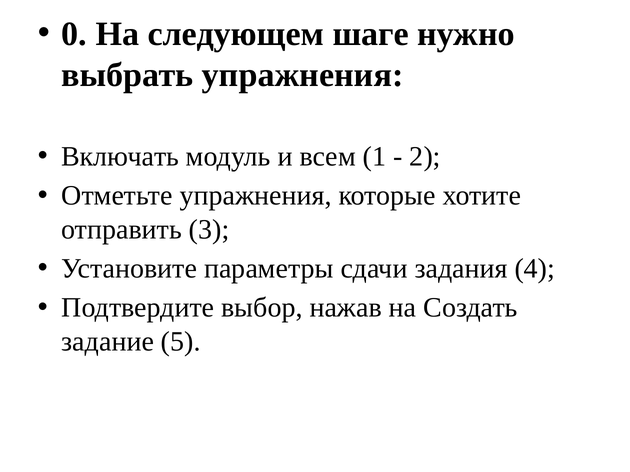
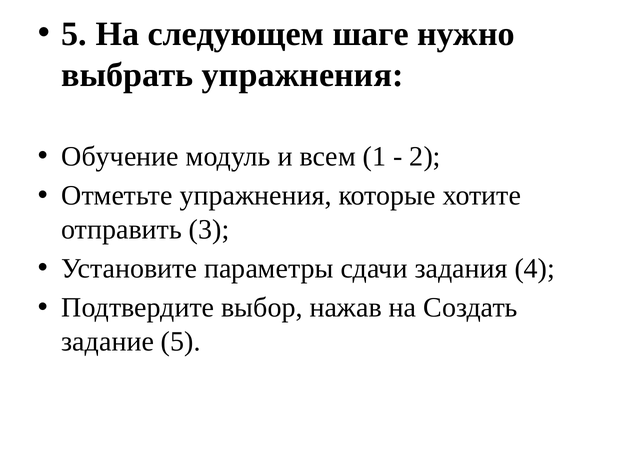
0: 0 -> 5 (74, 34)
Включать: Включать -> Обучение (120, 157)
